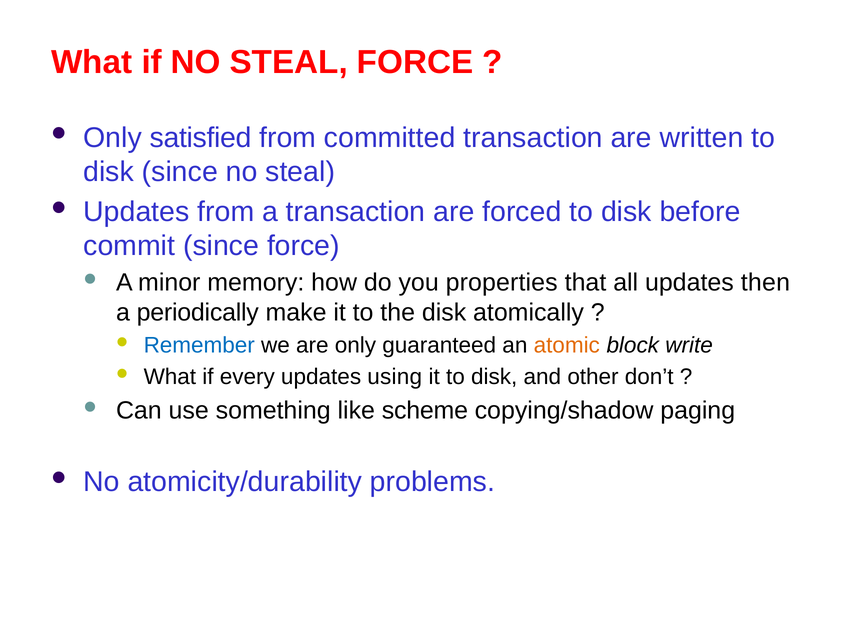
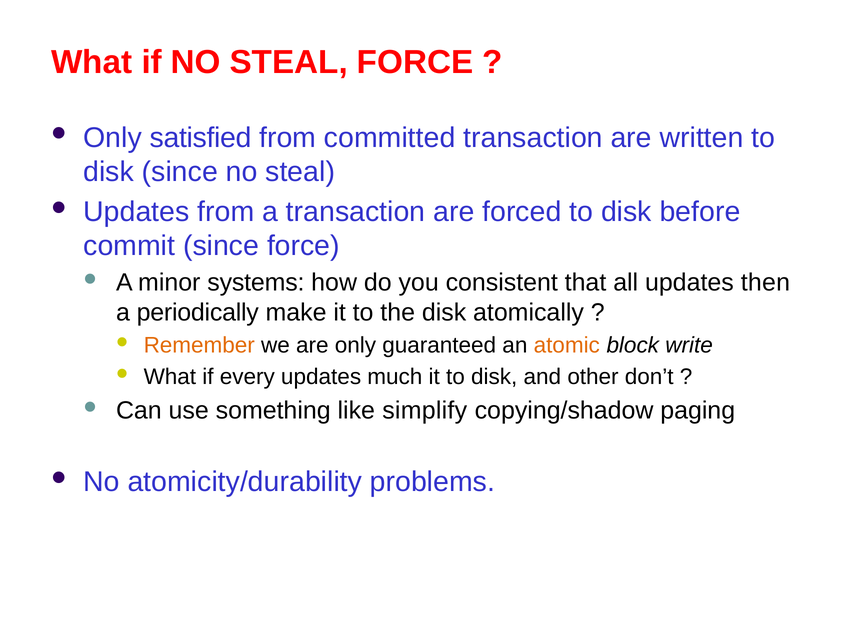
memory: memory -> systems (256, 283)
properties: properties -> consistent (502, 283)
Remember colour: blue -> orange (199, 346)
using: using -> much (395, 377)
scheme: scheme -> simplify (425, 411)
